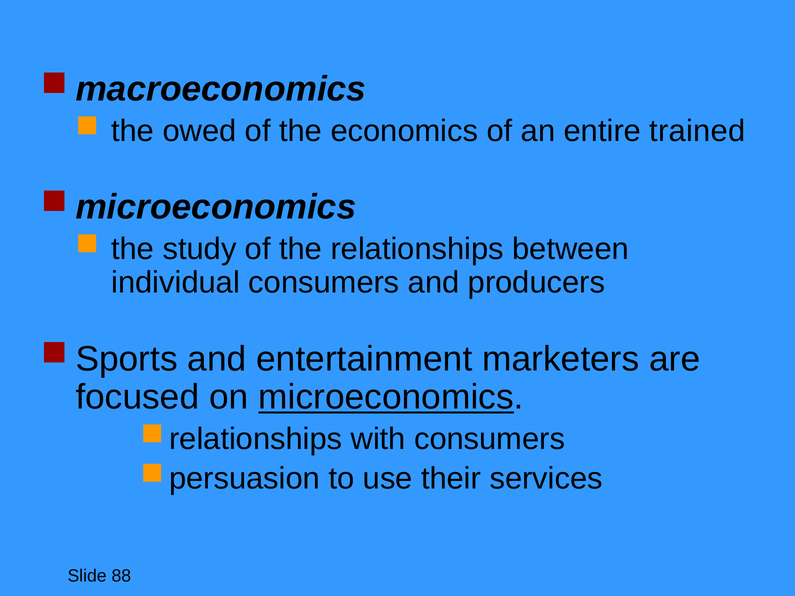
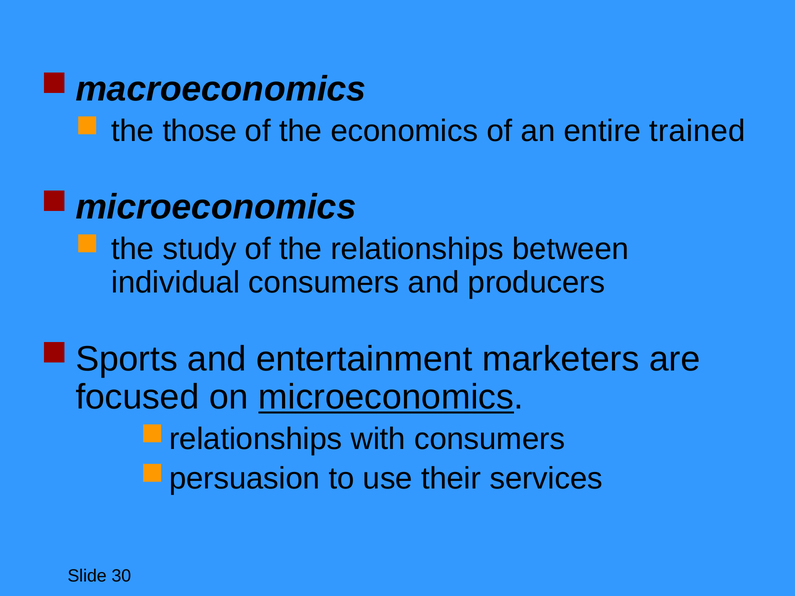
owed: owed -> those (200, 131)
88: 88 -> 30 (121, 576)
